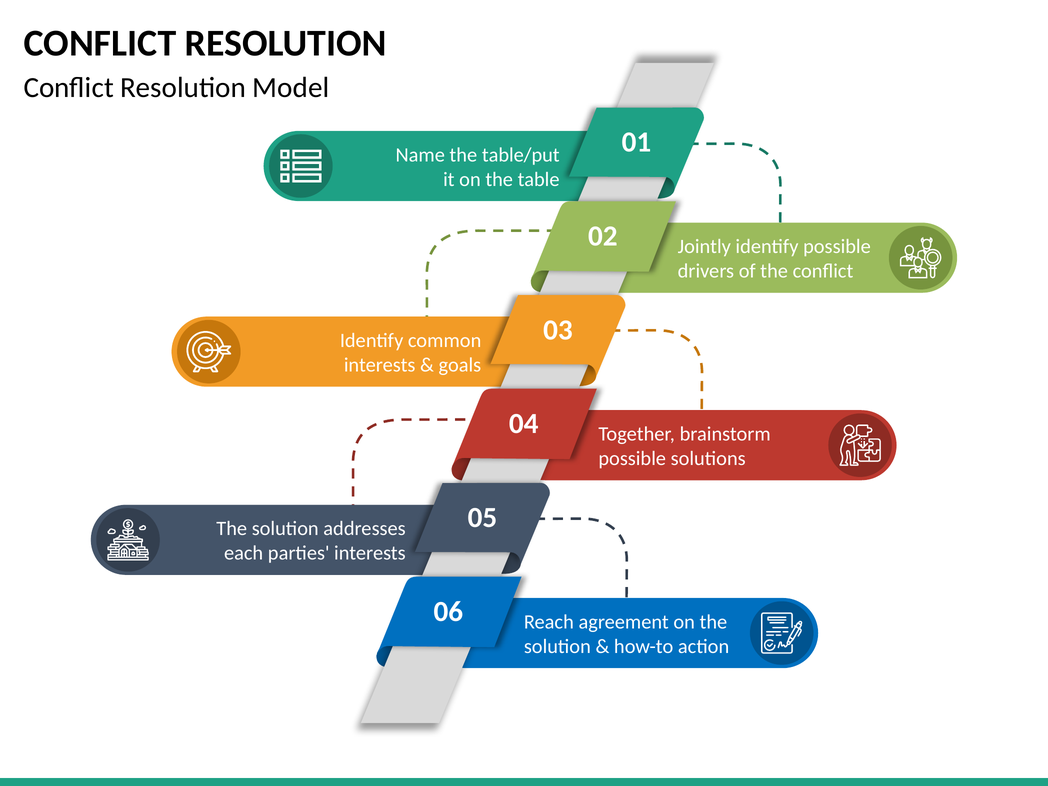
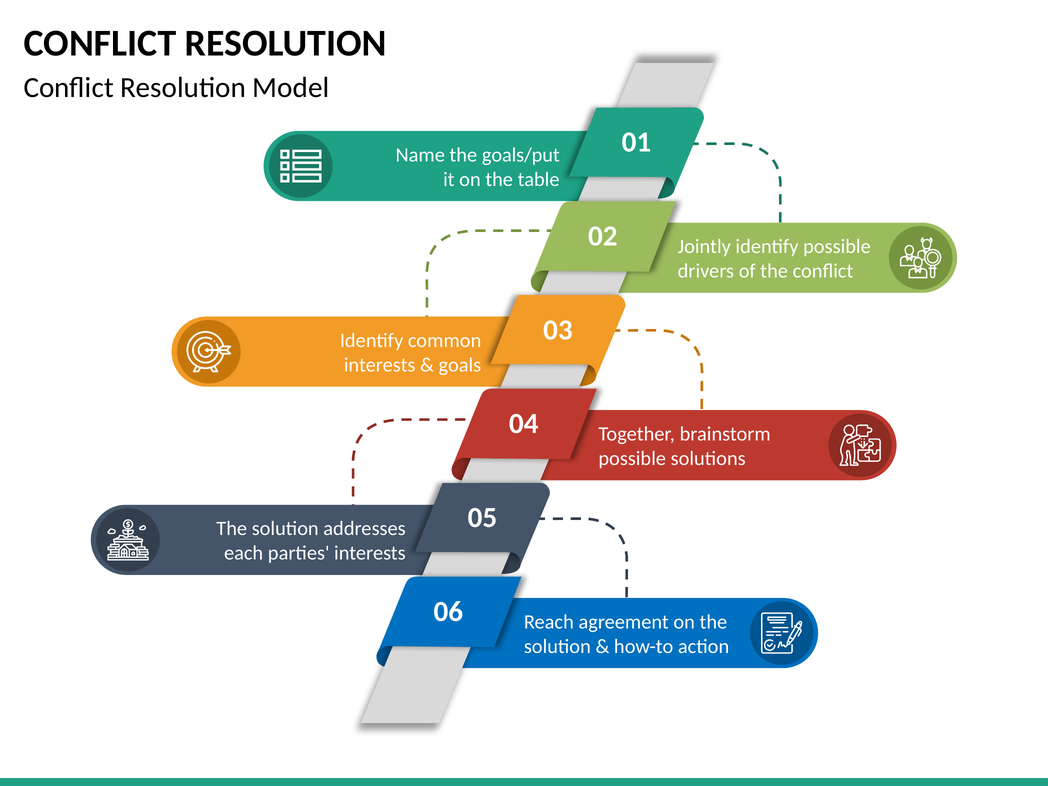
table/put: table/put -> goals/put (521, 155)
